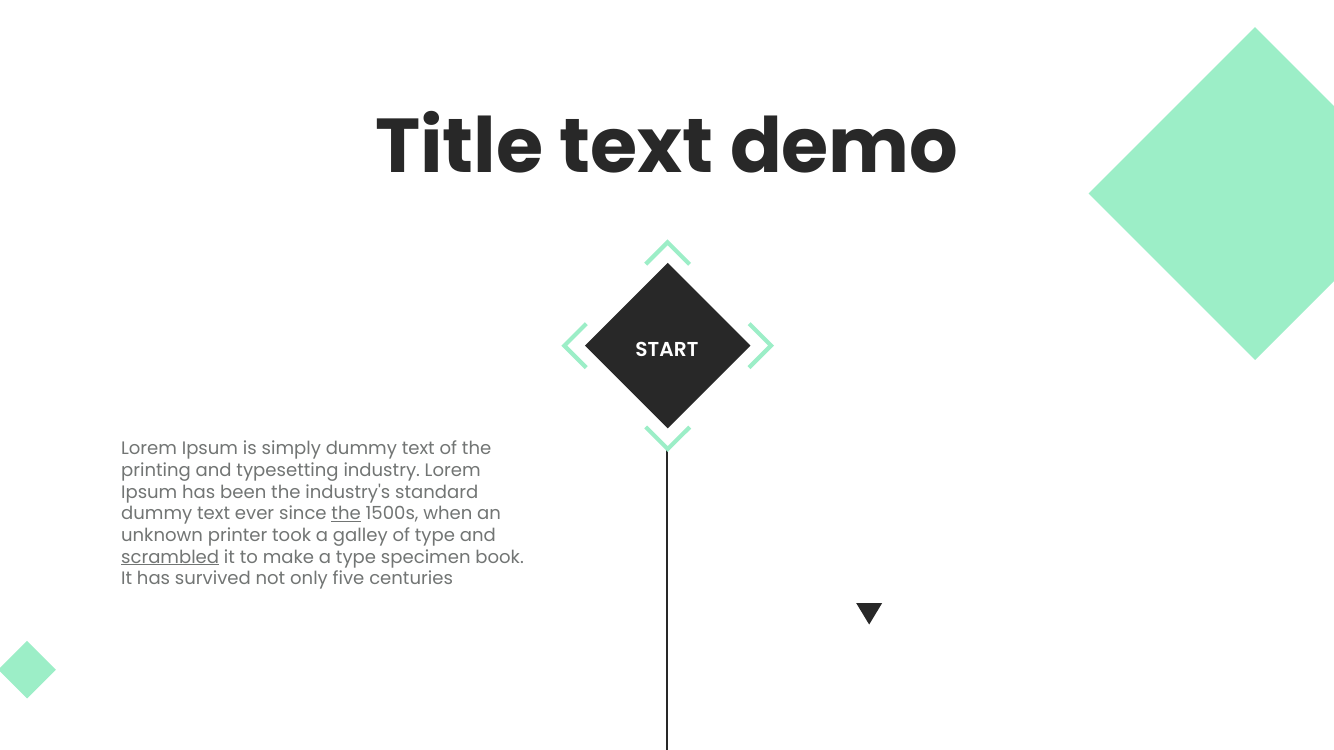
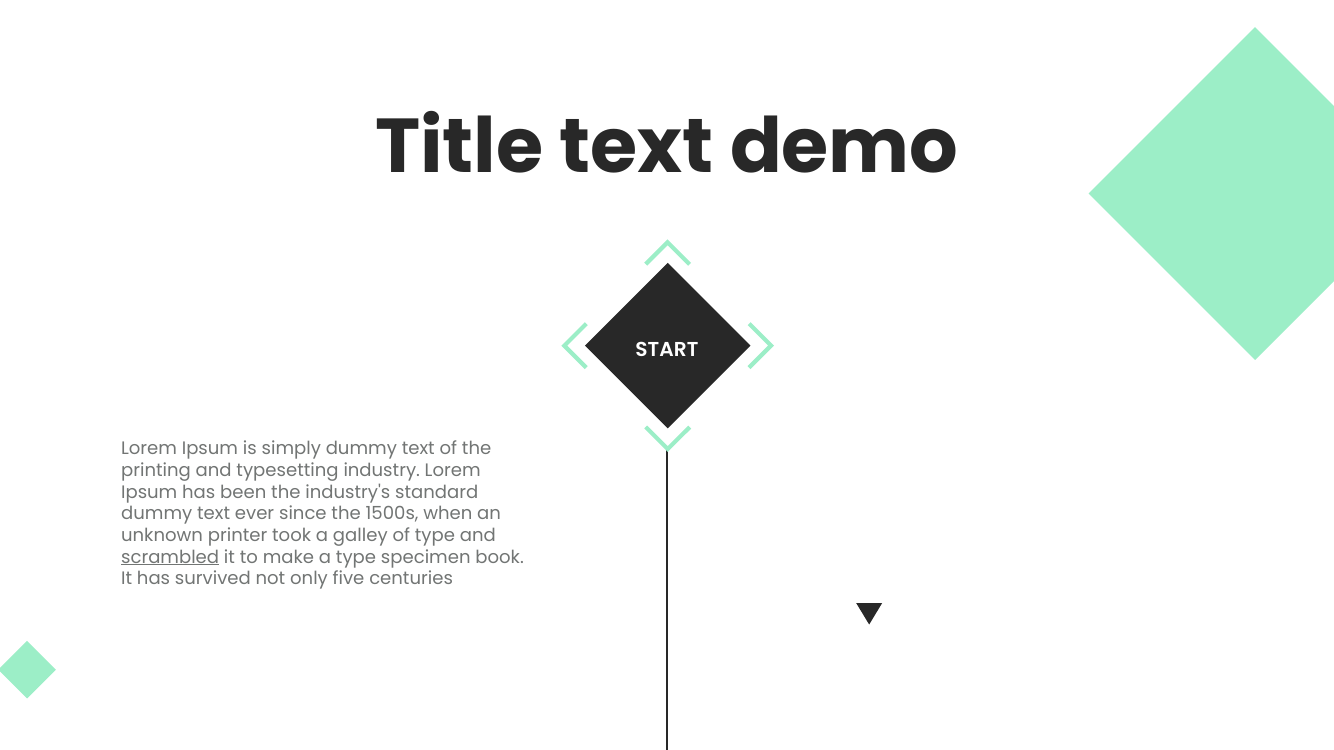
the underline: present -> none (346, 514)
